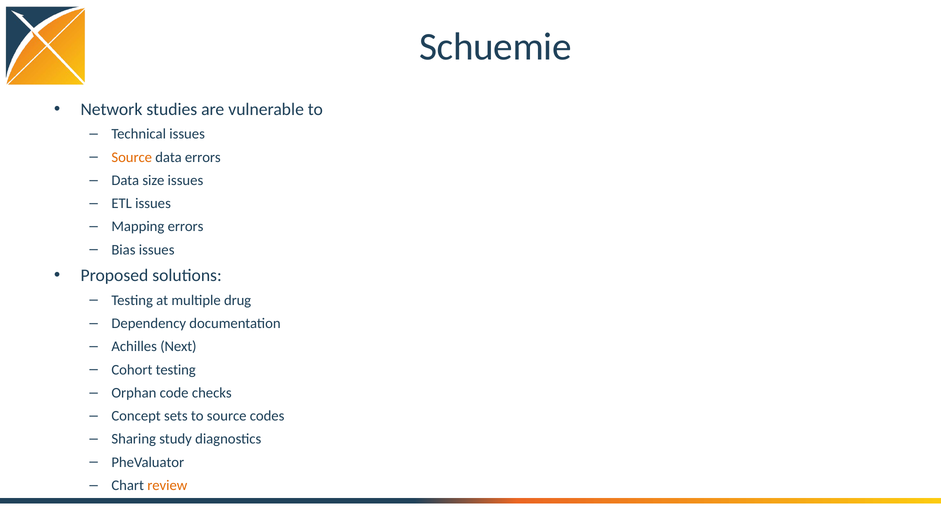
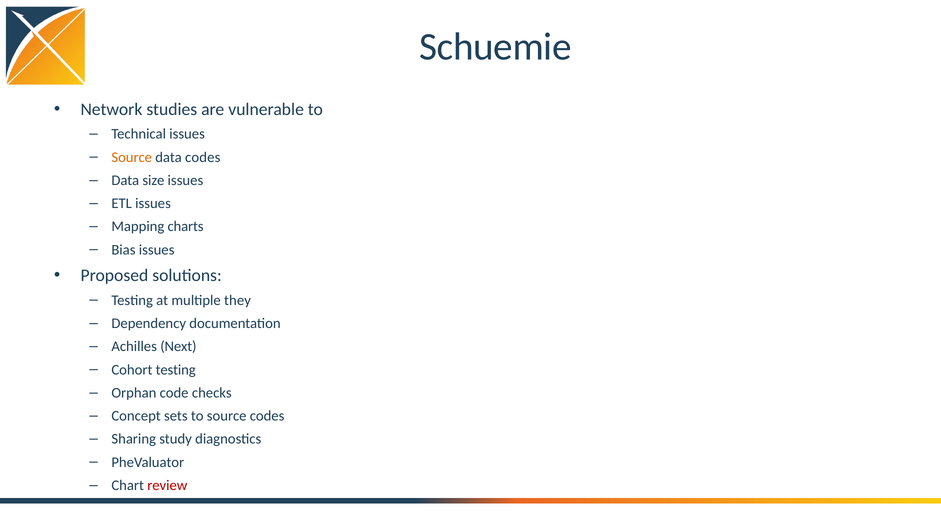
data errors: errors -> codes (203, 157)
Mapping errors: errors -> charts (186, 227)
drug: drug -> they (238, 300)
review colour: orange -> red (167, 486)
